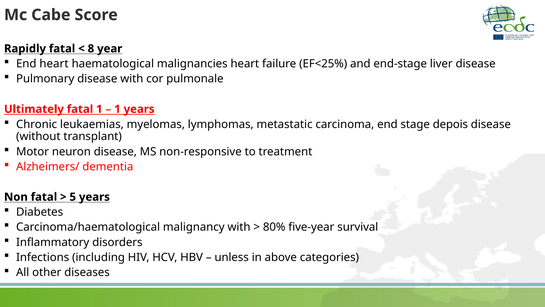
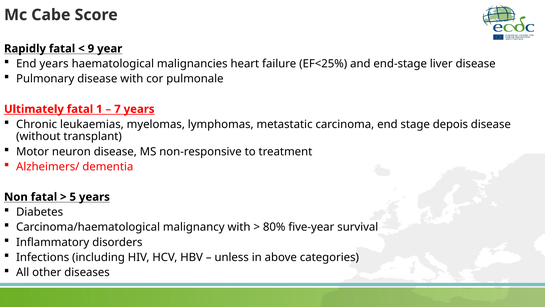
8: 8 -> 9 (91, 49)
End heart: heart -> years (54, 64)
1: 1 -> 7 (117, 109)
